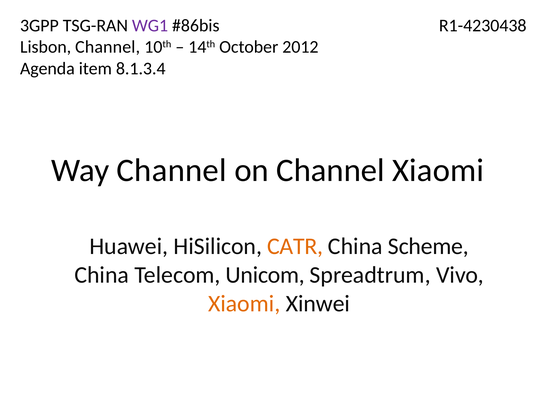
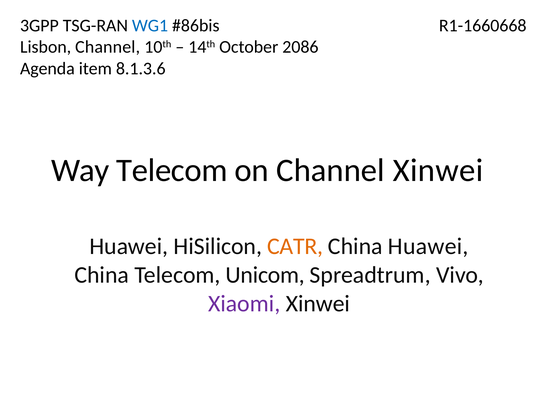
WG1 colour: purple -> blue (150, 26)
R1-4230438: R1-4230438 -> R1-1660668 (483, 26)
2012: 2012 -> 2086 (300, 47)
8.1.3.4: 8.1.3.4 -> 8.1.3.6 (141, 68)
Way Channel: Channel -> Telecom (172, 170)
Channel Xiaomi: Xiaomi -> Xinwei (438, 170)
China Scheme: Scheme -> Huawei (428, 246)
Xiaomi colour: orange -> purple (244, 304)
